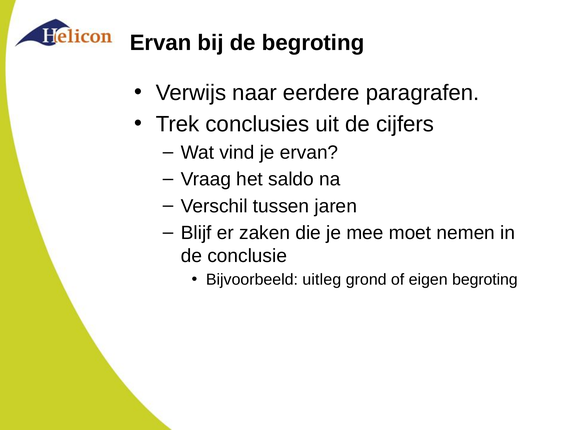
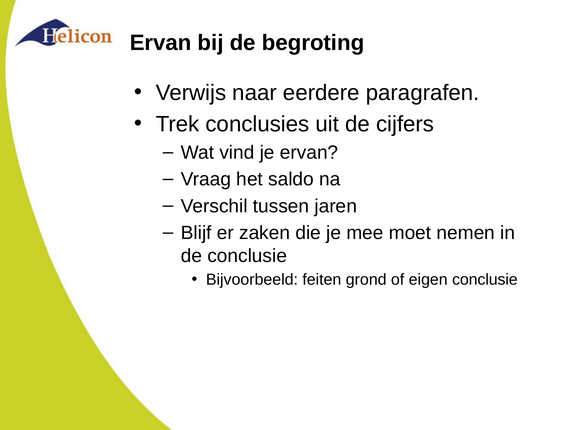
uitleg: uitleg -> feiten (322, 280)
eigen begroting: begroting -> conclusie (485, 280)
